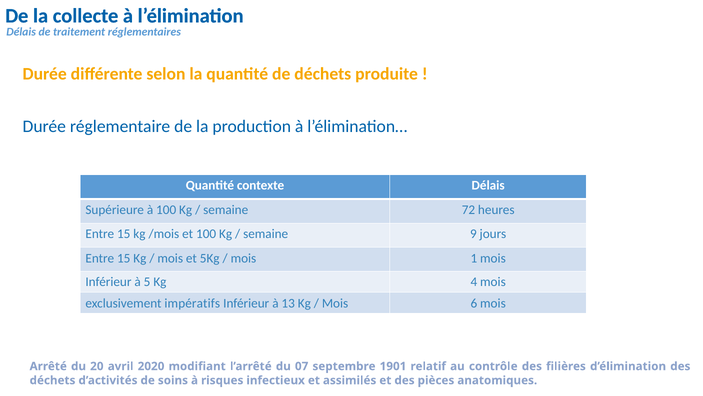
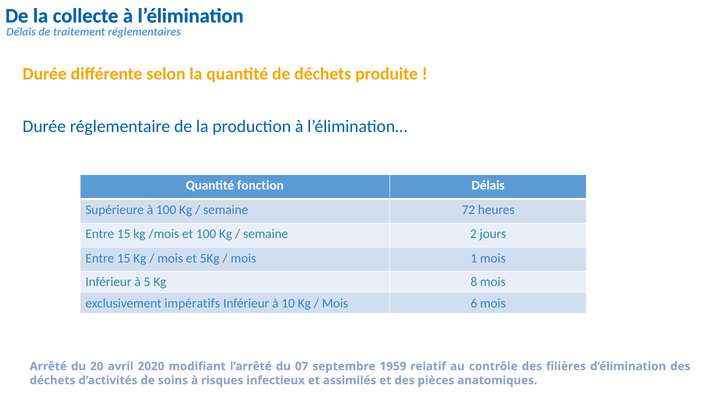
contexte: contexte -> fonction (260, 185)
9: 9 -> 2 (473, 234)
4: 4 -> 8 (474, 282)
13: 13 -> 10 (288, 303)
1901: 1901 -> 1959 (393, 366)
